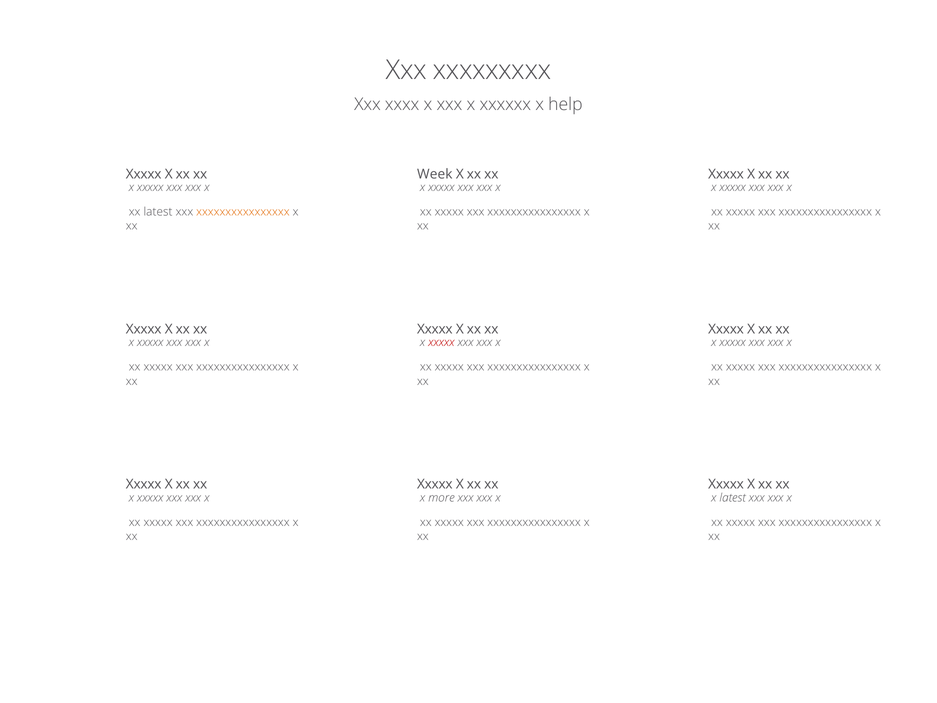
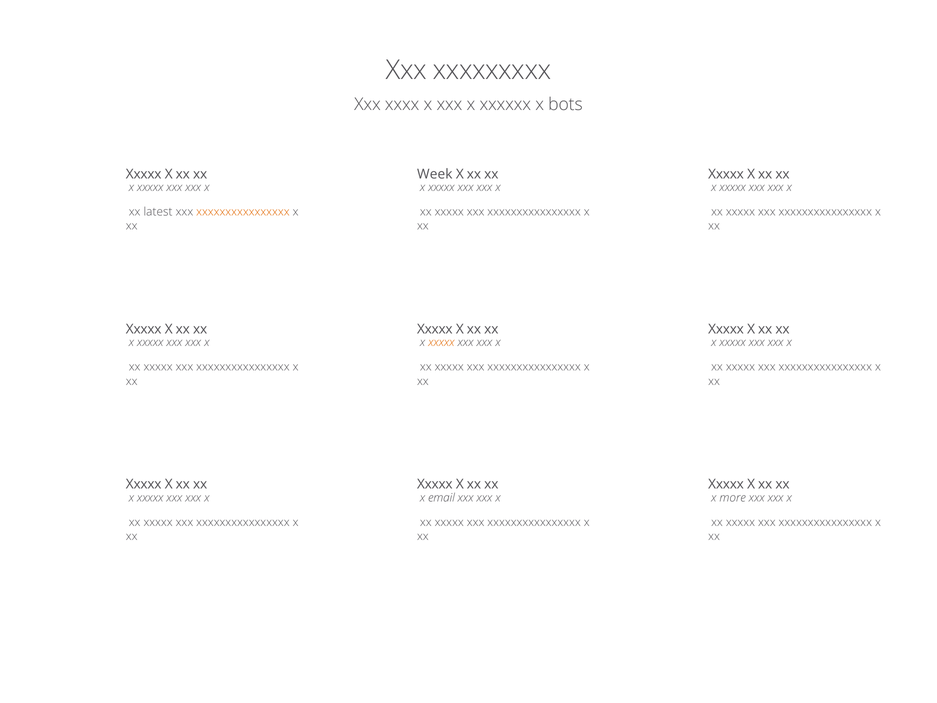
help: help -> bots (565, 104)
xxxxx colour: red -> orange (441, 342)
more: more -> email (442, 498)
x latest: latest -> more (733, 498)
